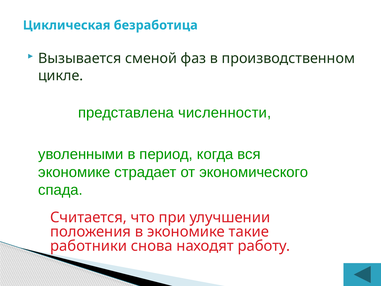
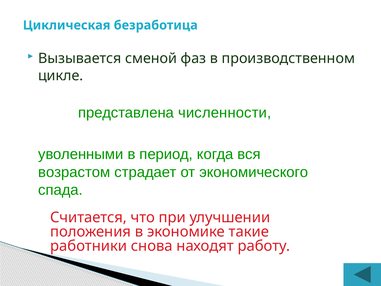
экономике: экономике -> возрастом (74, 172)
